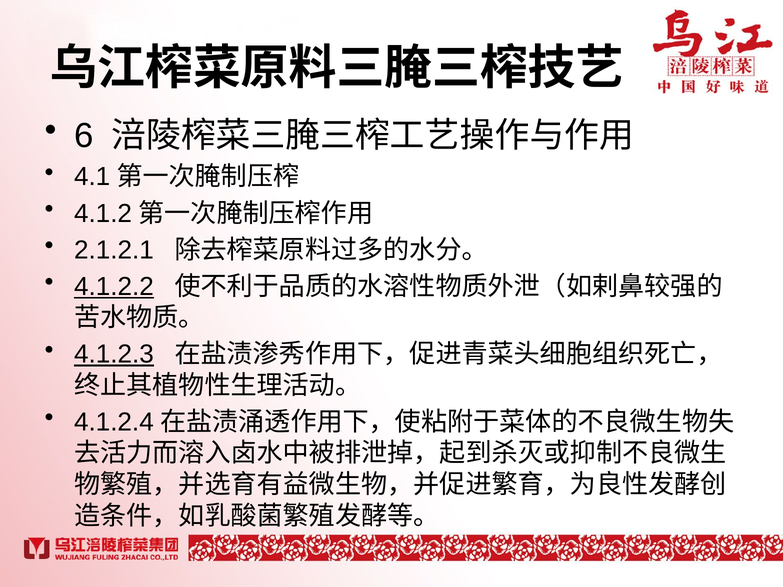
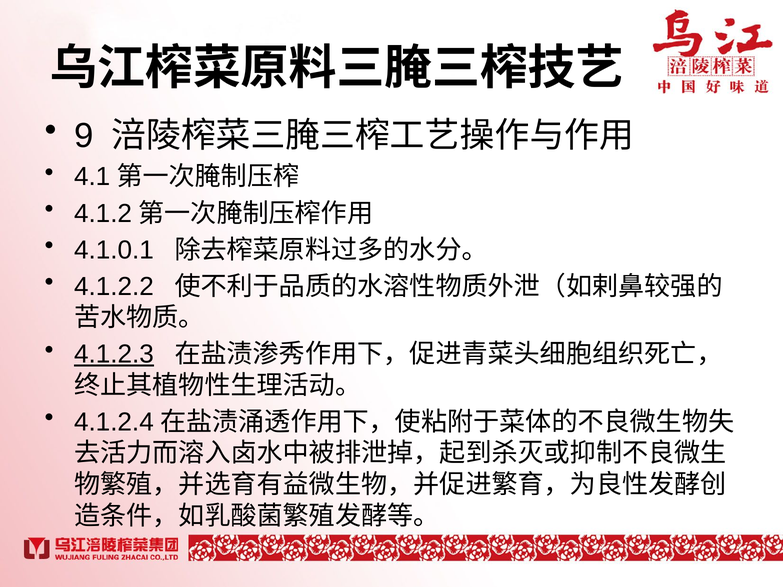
6: 6 -> 9 (84, 136)
2.1.2.1: 2.1.2.1 -> 4.1.0.1 (114, 250)
4.1.2.2 underline: present -> none (114, 287)
